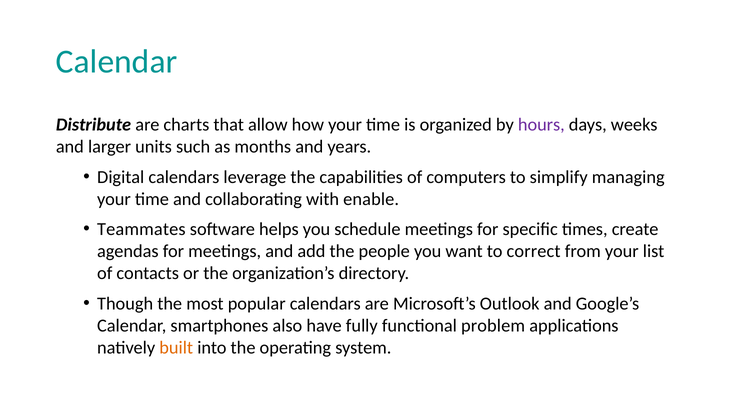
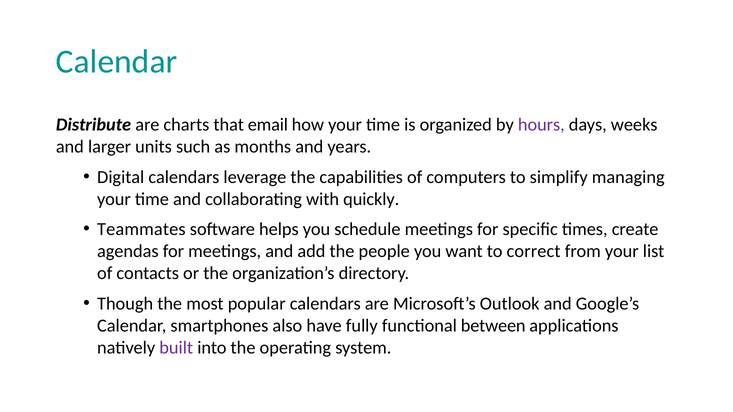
allow: allow -> email (268, 125)
enable: enable -> quickly (371, 199)
problem: problem -> between (493, 326)
built colour: orange -> purple (176, 348)
